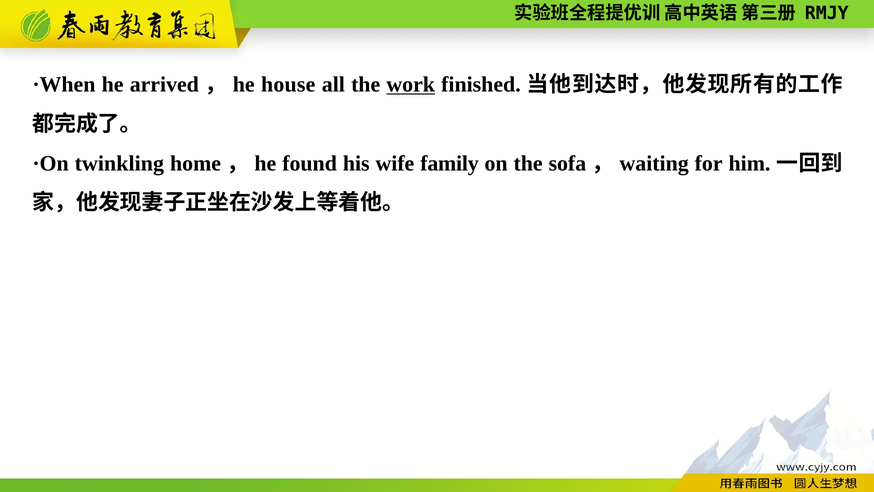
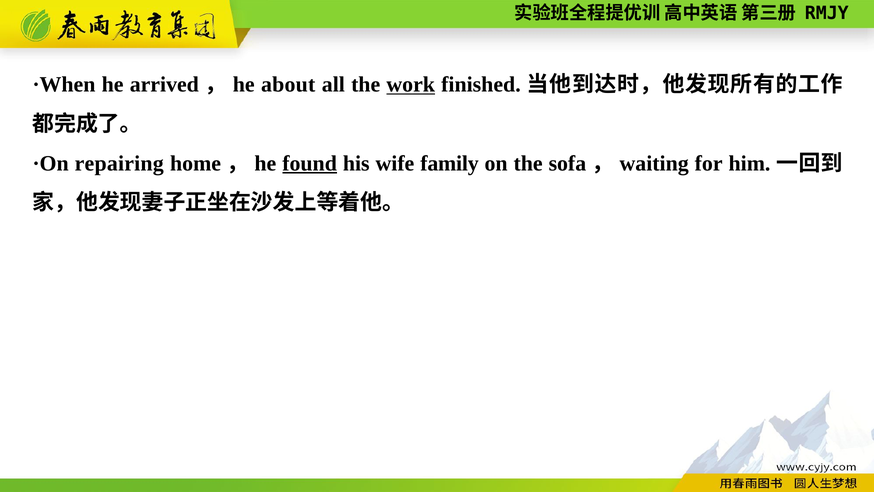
house: house -> about (288, 85)
twinkling: twinkling -> repairing (119, 163)
found underline: none -> present (310, 163)
